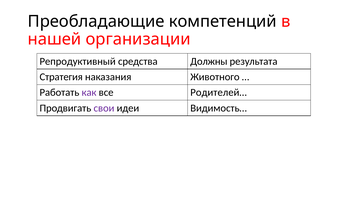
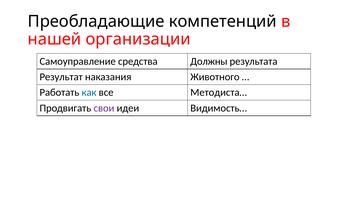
Репродуктивный: Репродуктивный -> Самоуправление (78, 62)
Стратегия: Стратегия -> Результат (61, 77)
как colour: purple -> blue (89, 93)
Родителей…: Родителей… -> Методиста… (219, 93)
